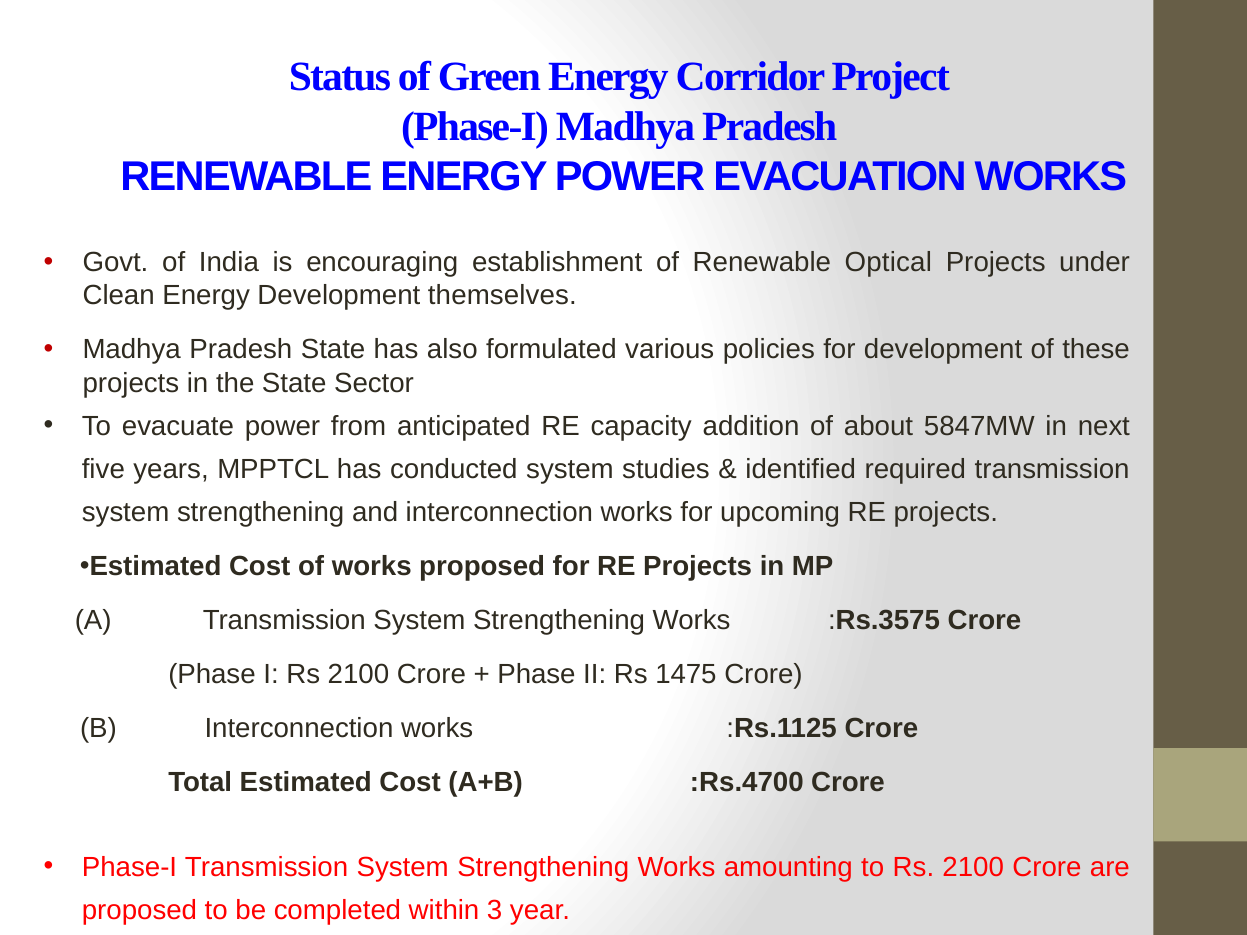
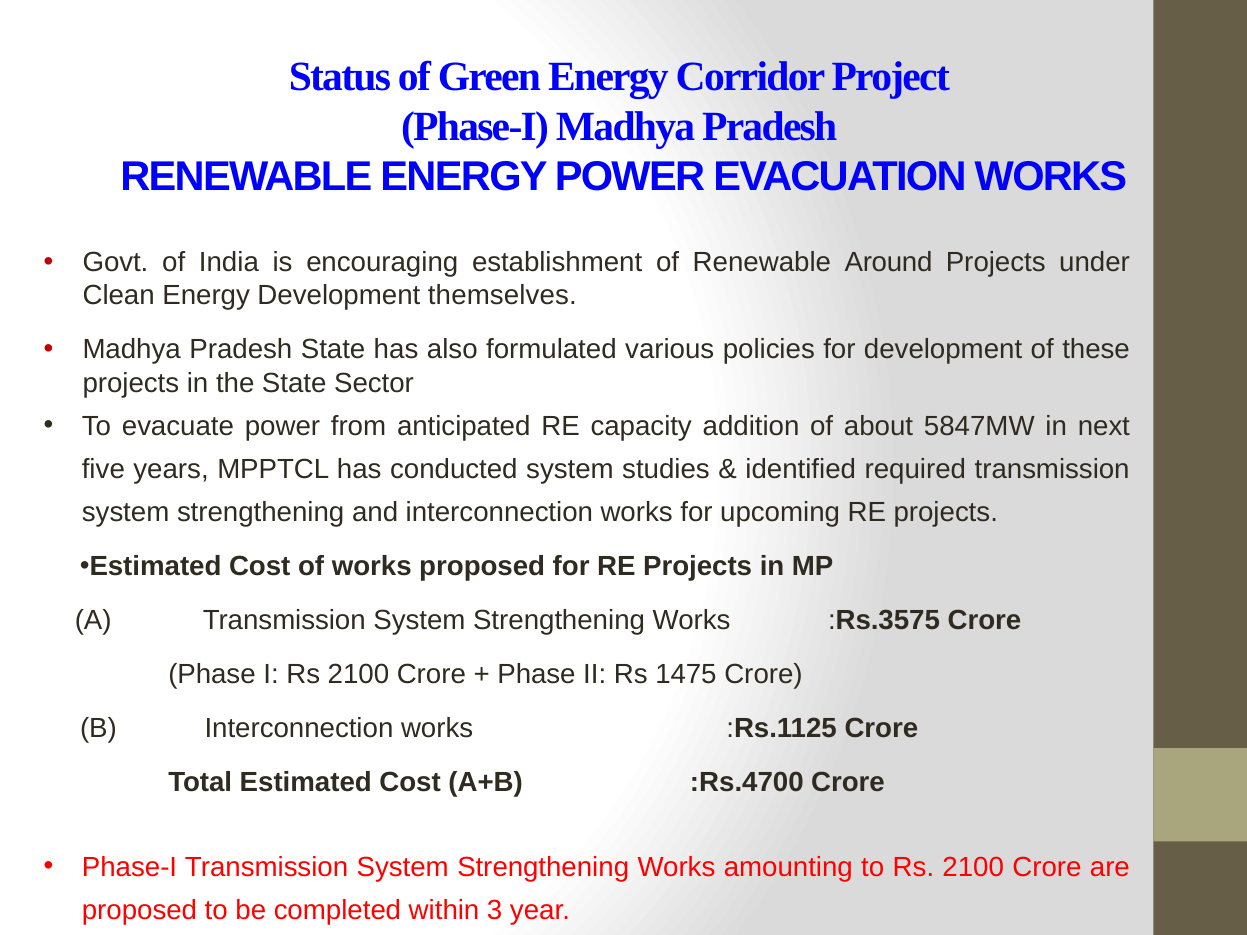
Optical: Optical -> Around (889, 263)
